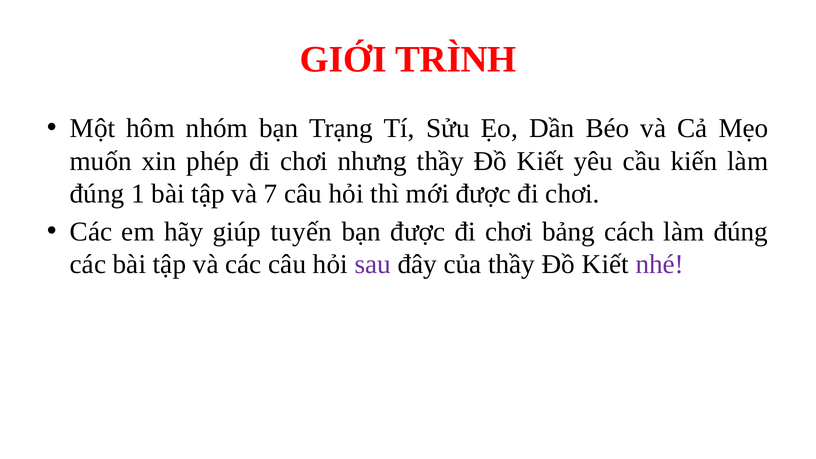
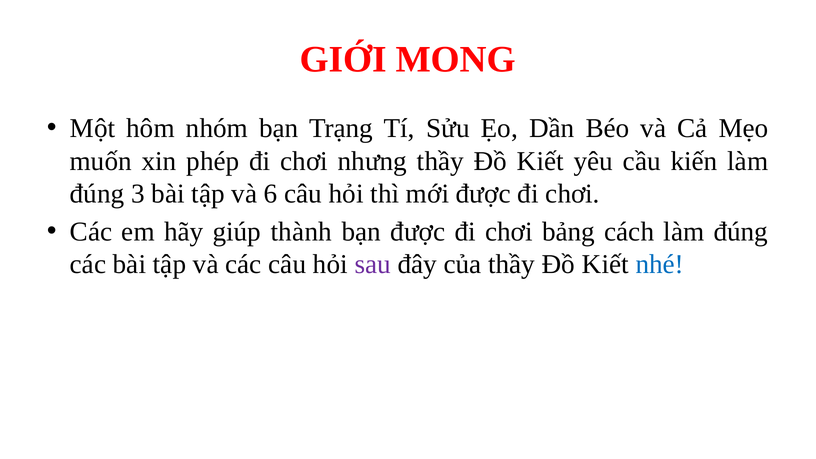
TRÌNH: TRÌNH -> MONG (456, 59)
1: 1 -> 3 (138, 194)
7: 7 -> 6 (271, 194)
tuyến: tuyến -> thành (301, 232)
nhé colour: purple -> blue (660, 264)
